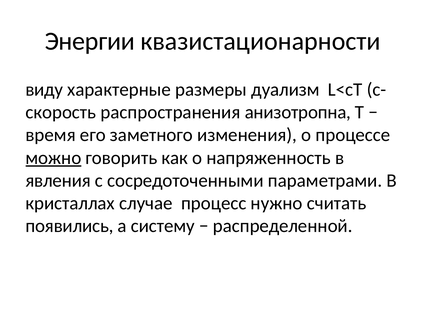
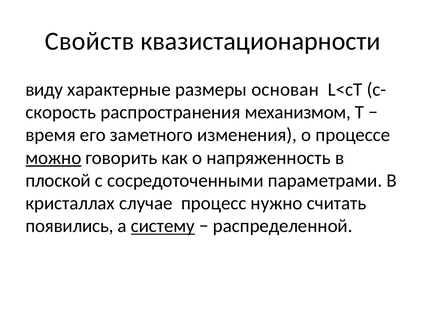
Энергии: Энергии -> Свойств (90, 41)
дуализм: дуализм -> основан (285, 89)
анизотропна: анизотропна -> механизмом (298, 112)
явления: явления -> плоской (58, 180)
систему underline: none -> present (163, 226)
